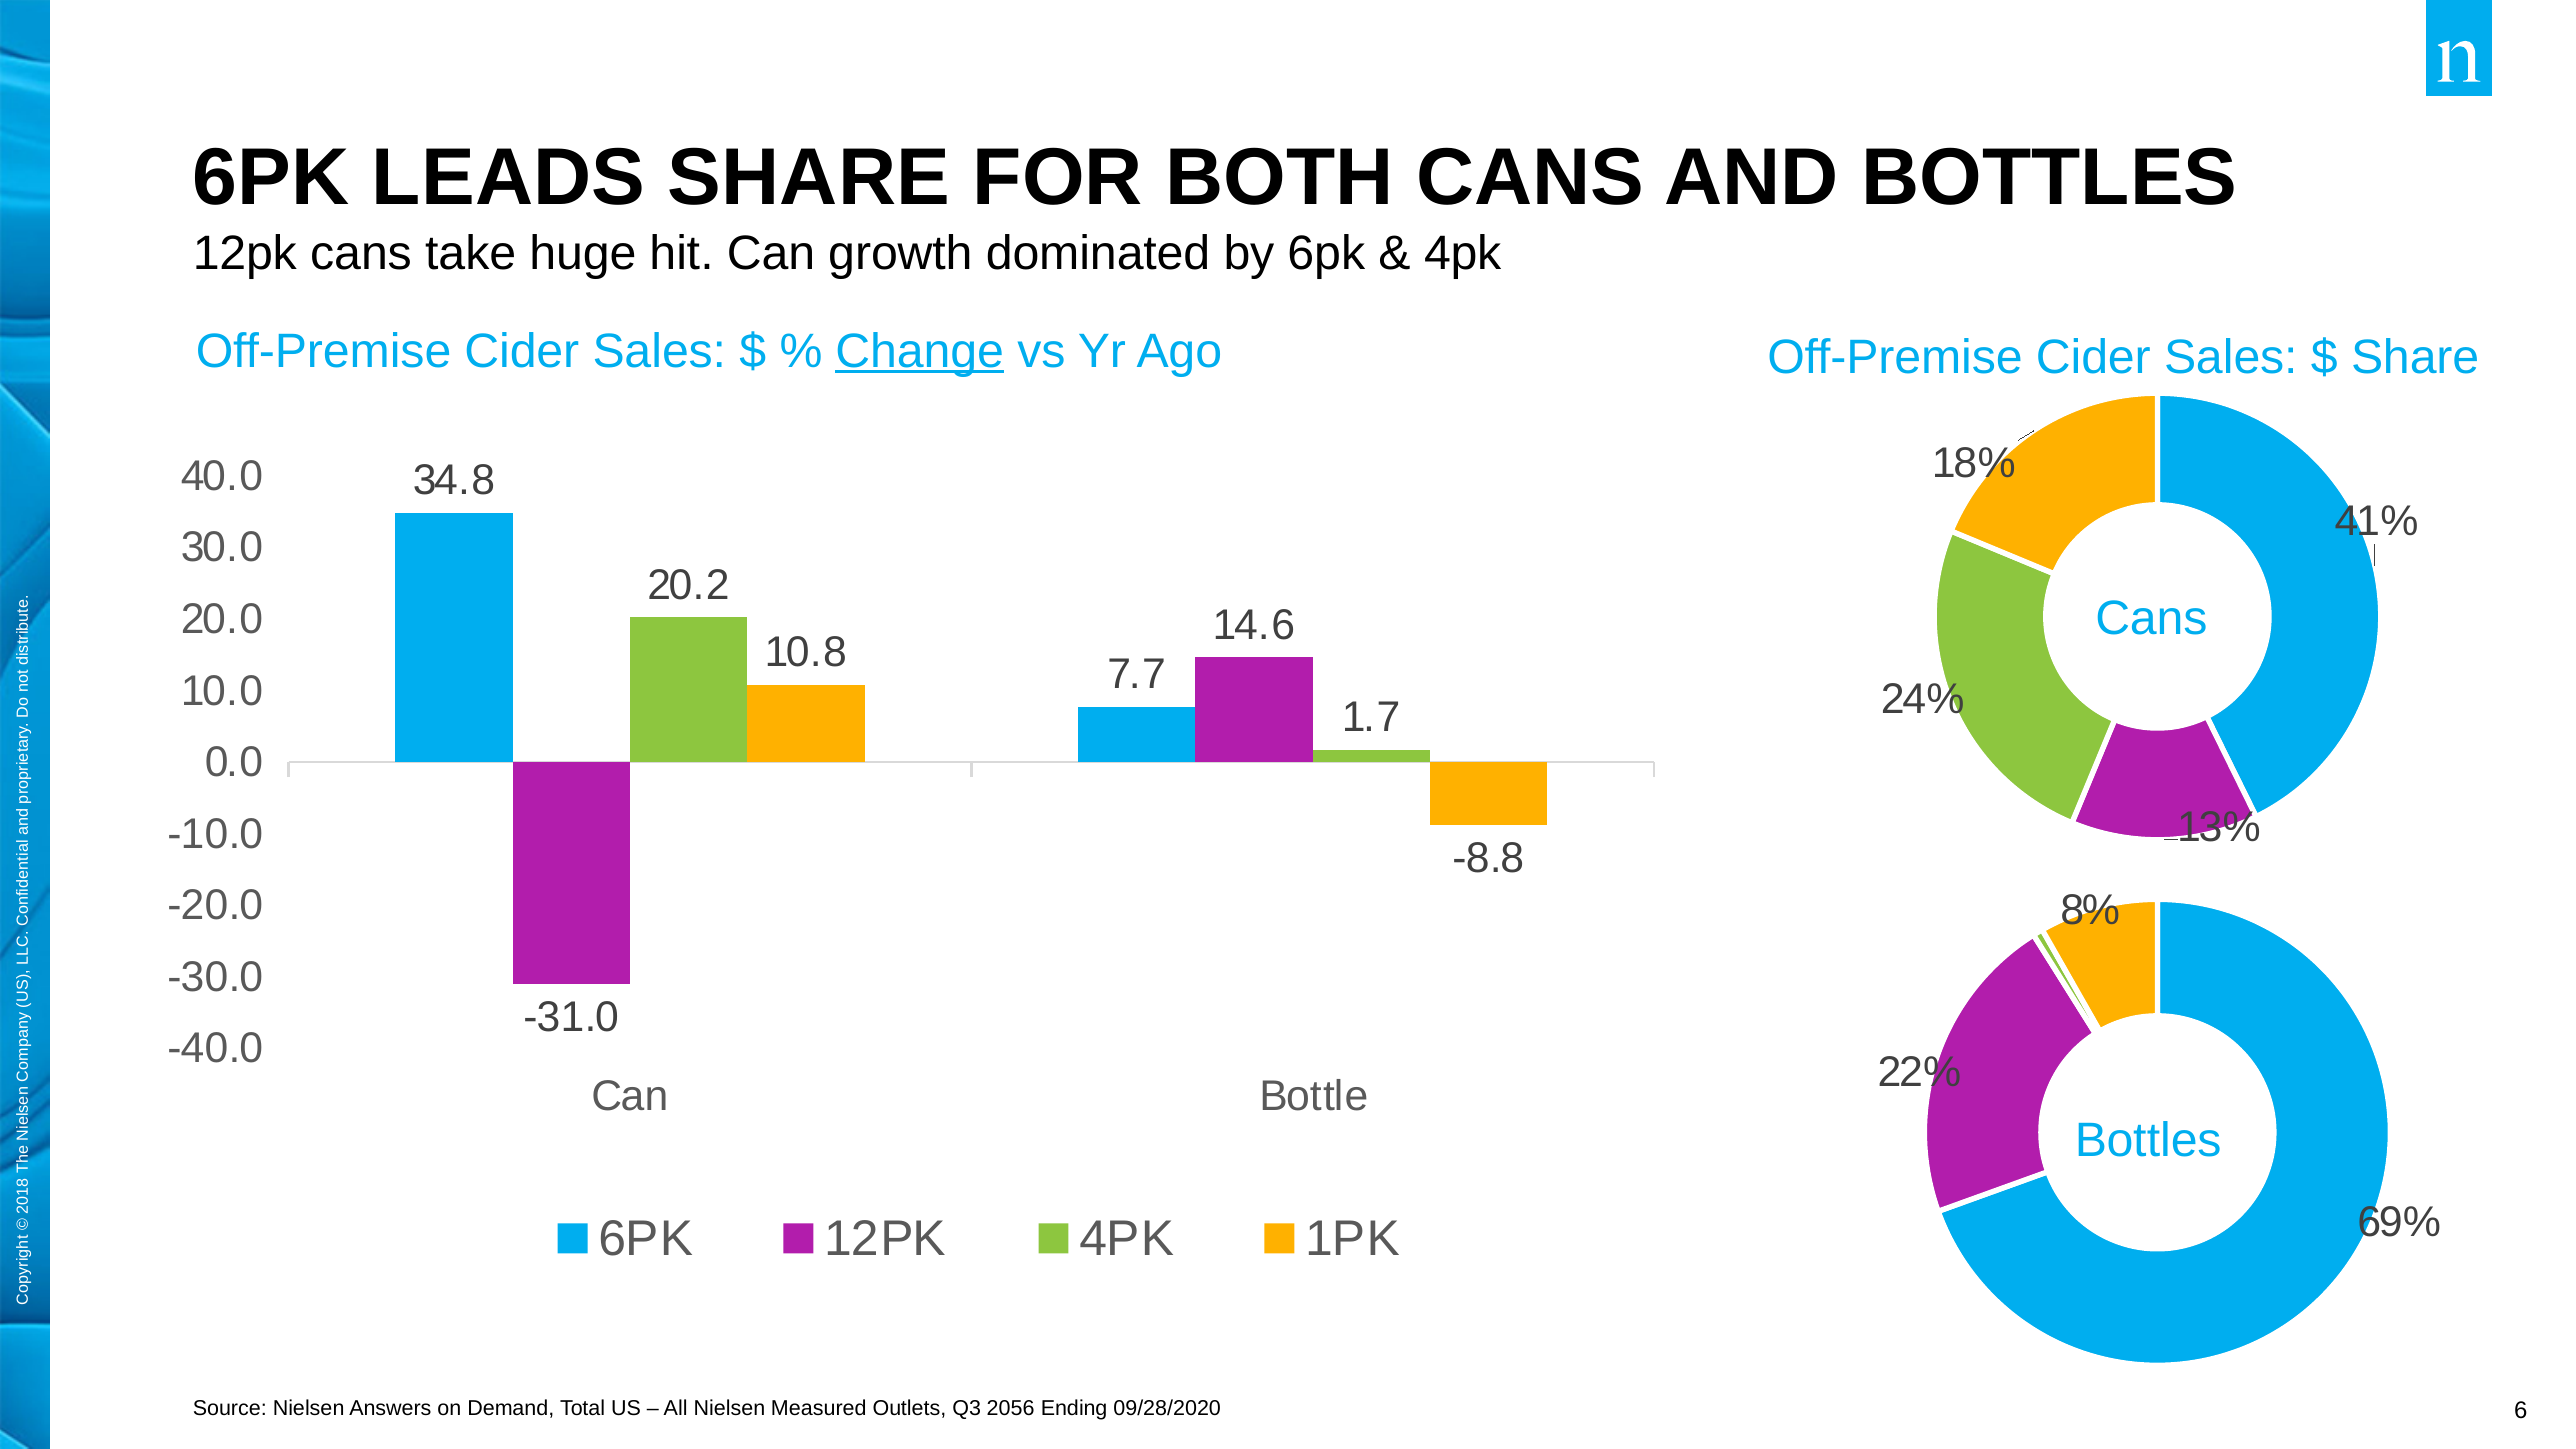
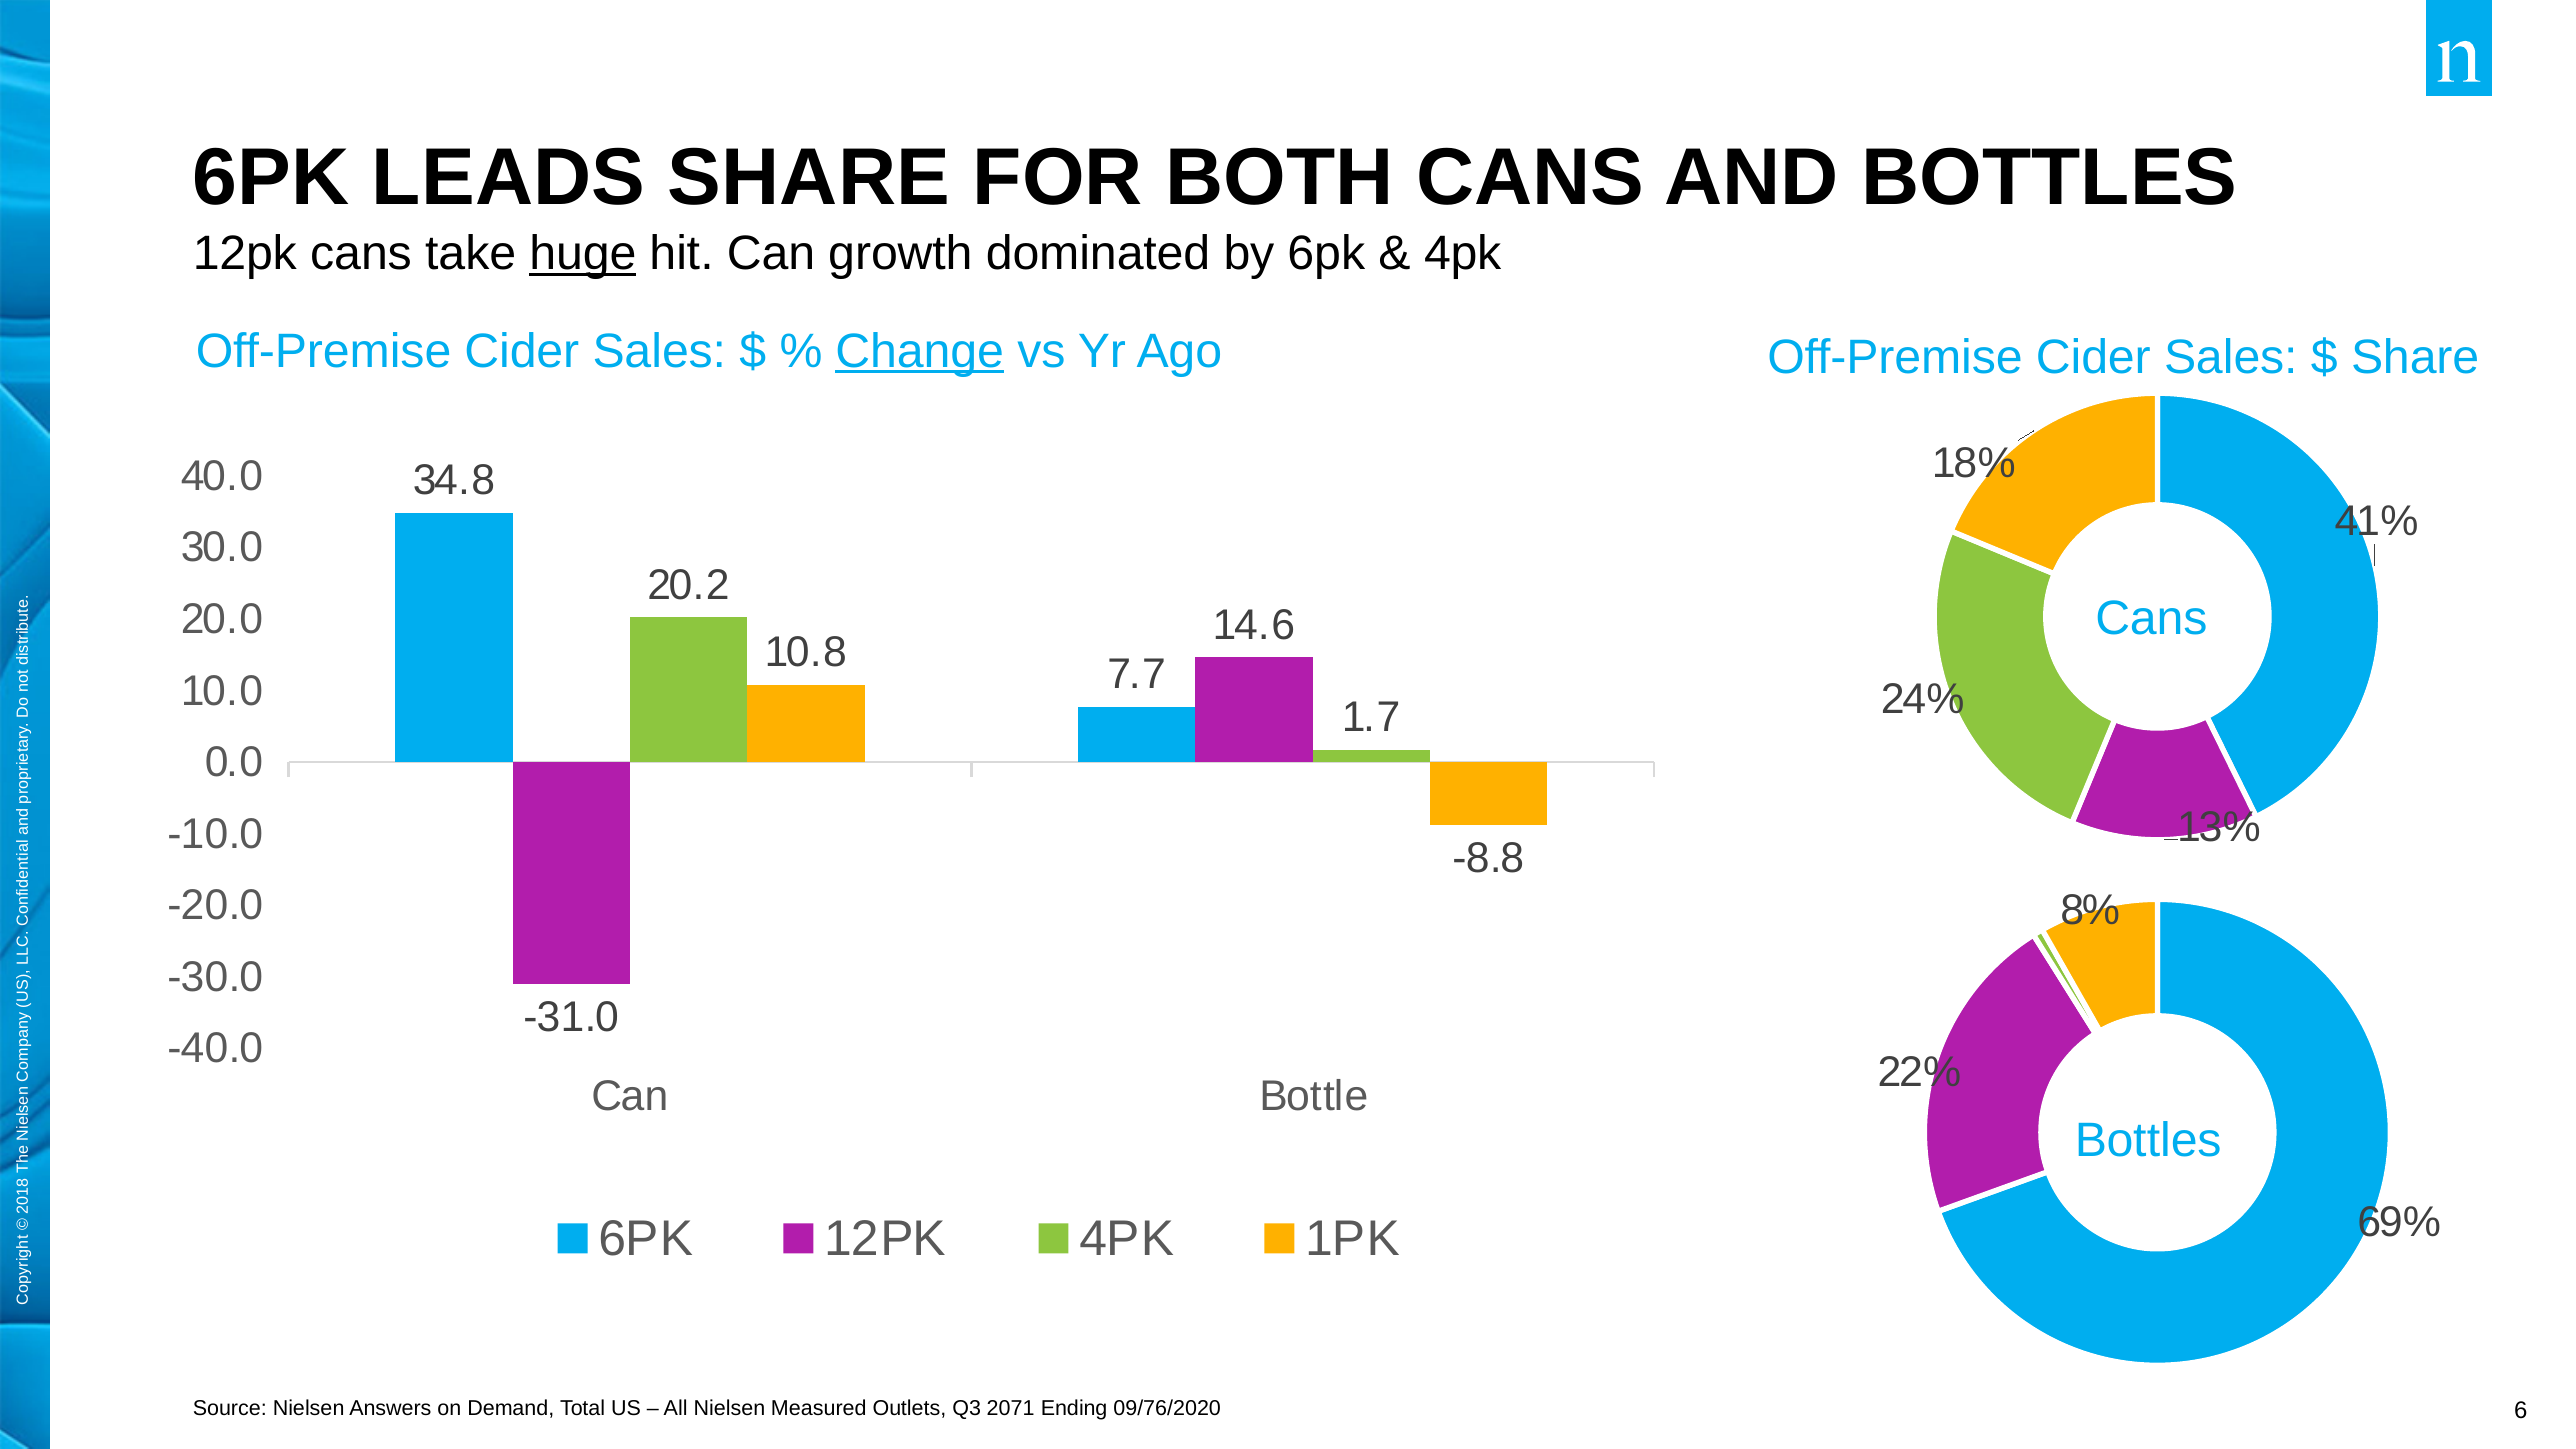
huge underline: none -> present (583, 254)
2056: 2056 -> 2071 (1011, 1408)
09/28/2020: 09/28/2020 -> 09/76/2020 (1167, 1408)
